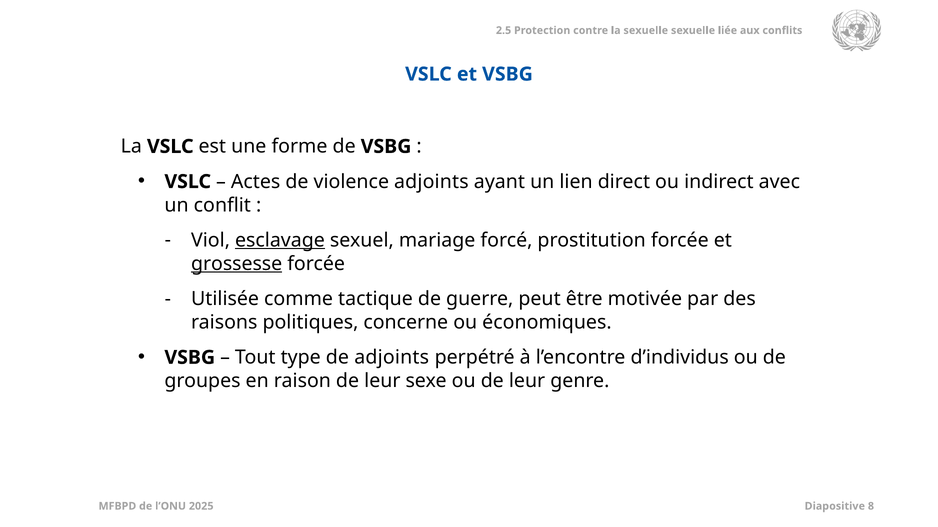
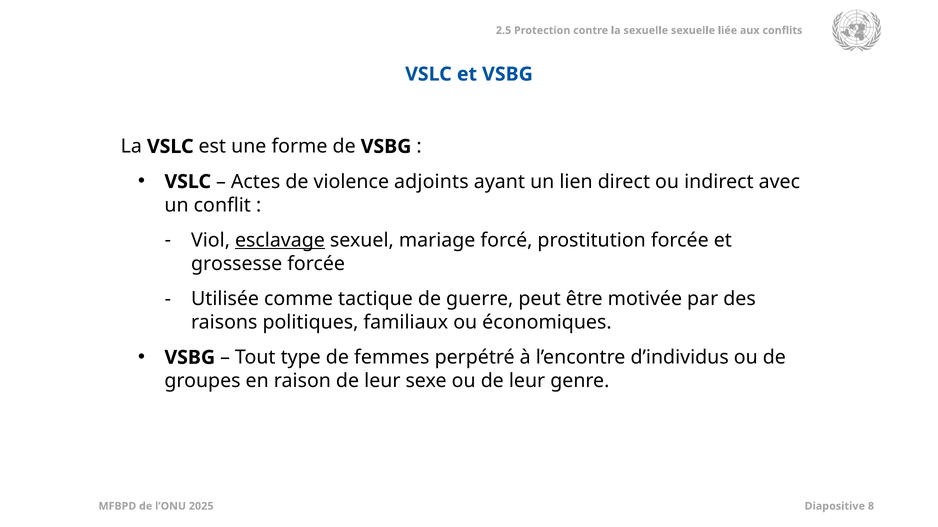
grossesse underline: present -> none (237, 264)
concerne: concerne -> familiaux (406, 323)
de adjoints: adjoints -> femmes (392, 358)
